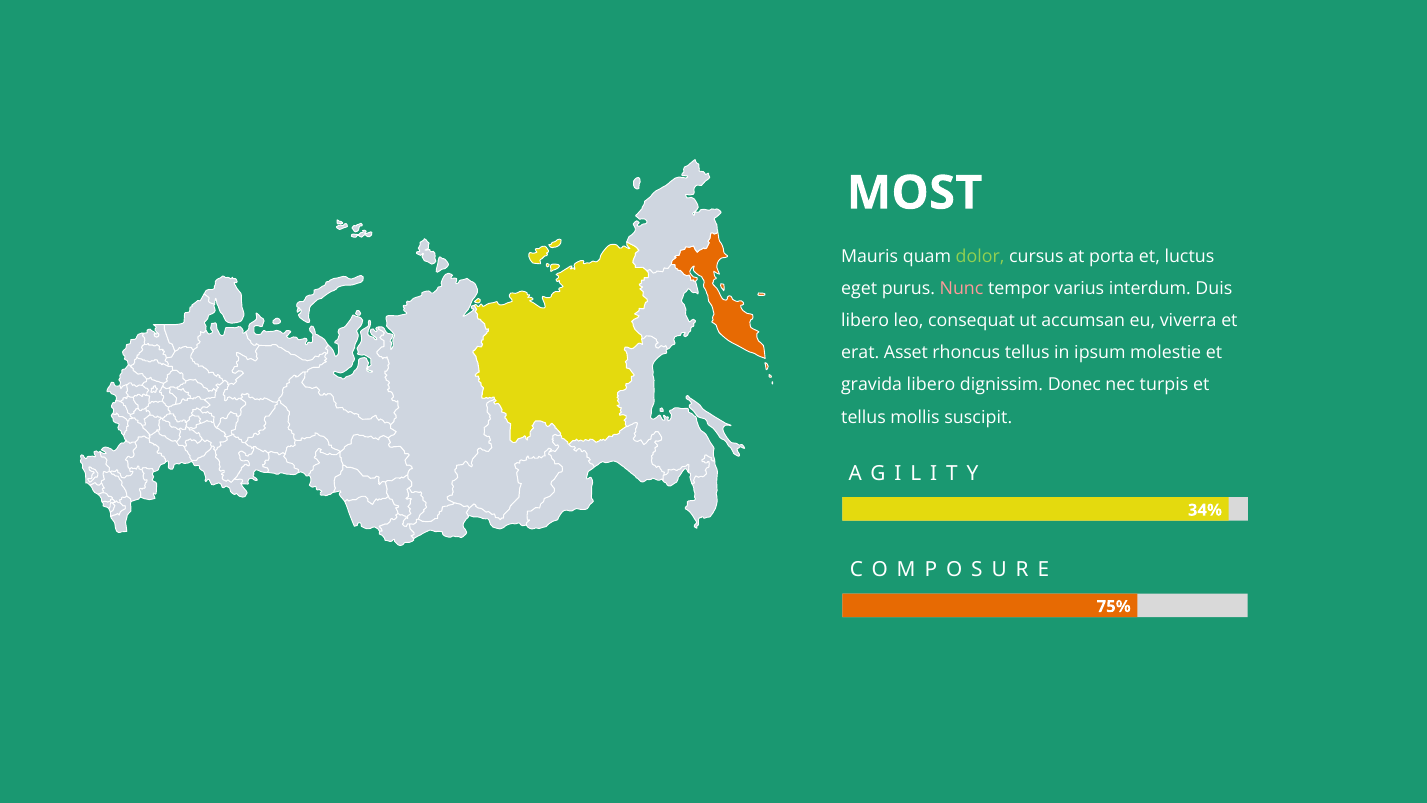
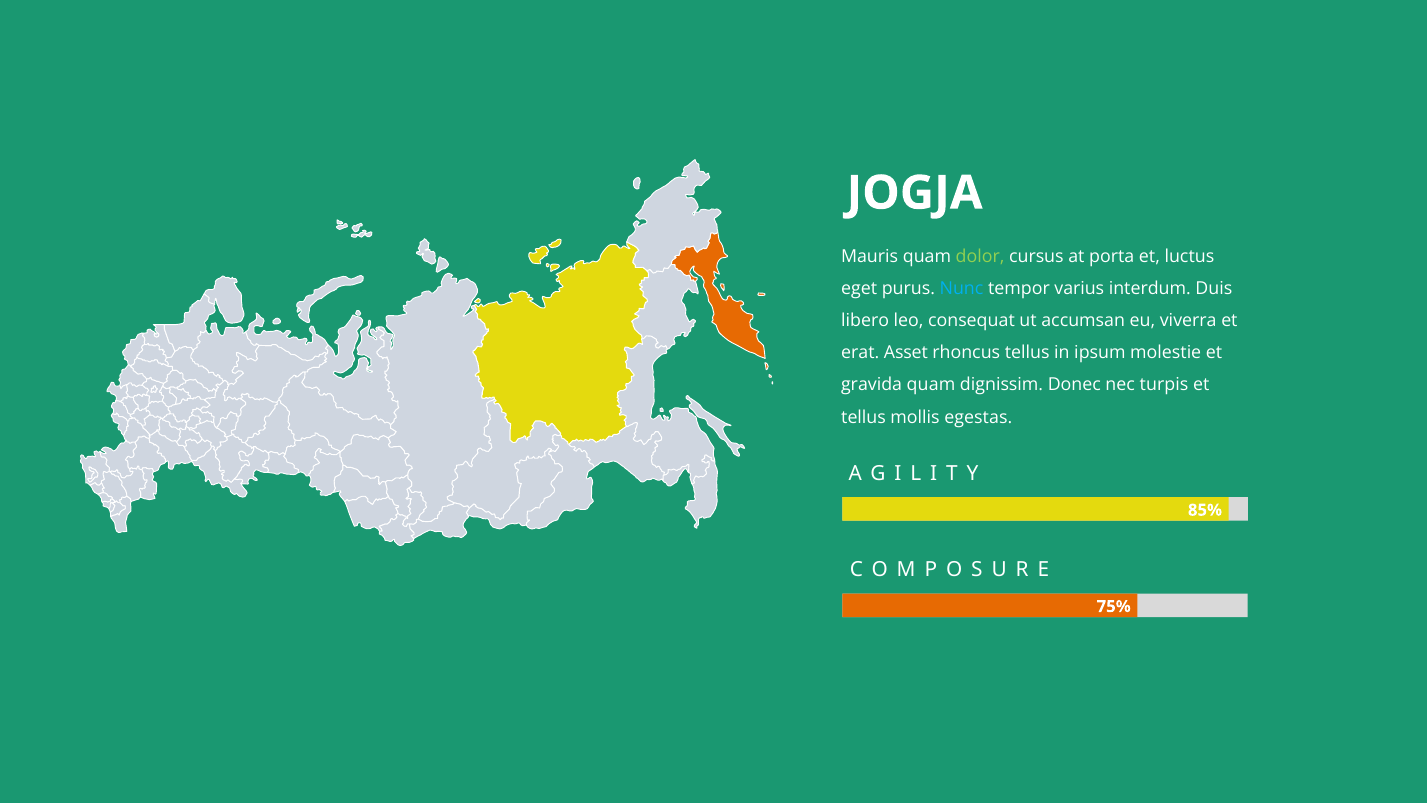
MOST: MOST -> JOGJA (915, 193)
Nunc colour: pink -> light blue (962, 289)
gravida libero: libero -> quam (931, 385)
suscipit: suscipit -> egestas (978, 417)
34%: 34% -> 85% (1205, 510)
